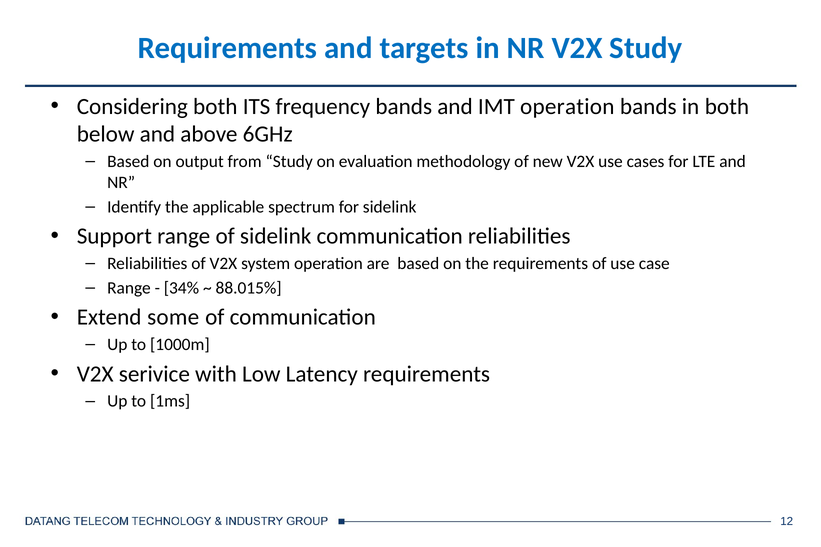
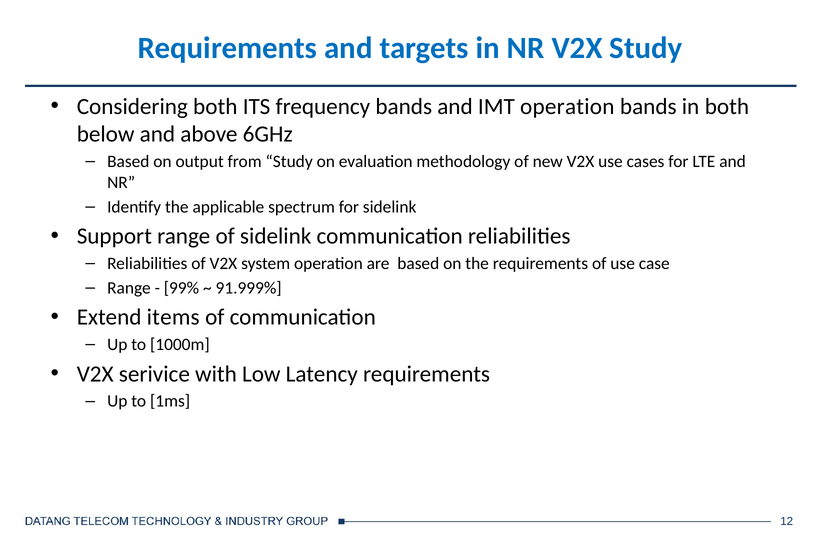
34%: 34% -> 99% (181, 288)
88.015%: 88.015% -> 91.999% (249, 288)
some: some -> items (173, 317)
